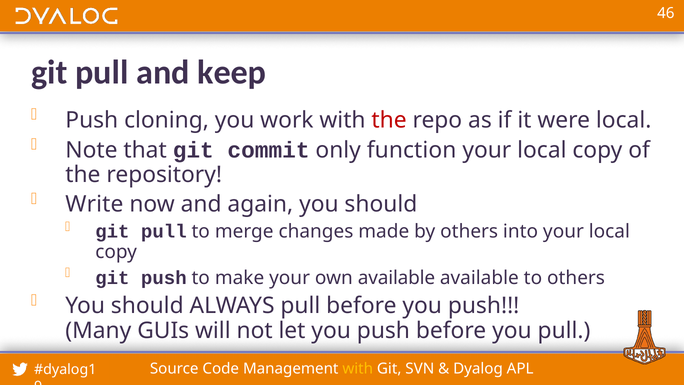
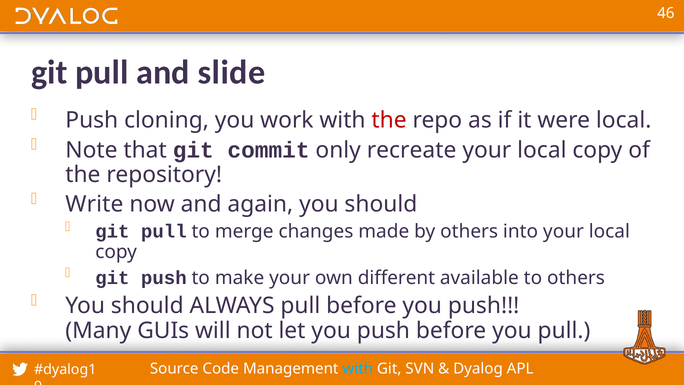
keep: keep -> slide (232, 72)
function: function -> recreate (412, 150)
own available: available -> different (396, 278)
with colour: yellow -> light blue (358, 369)
